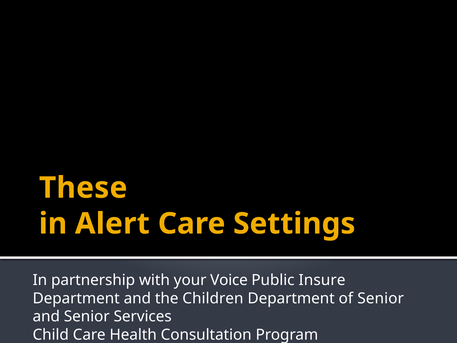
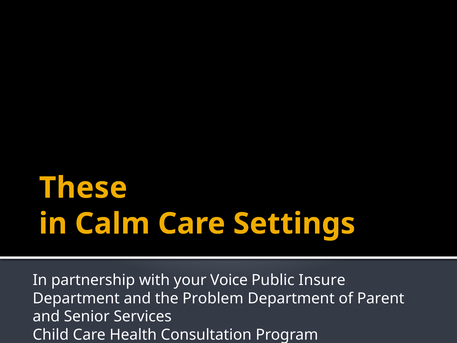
Alert: Alert -> Calm (112, 224)
Children: Children -> Problem (213, 298)
of Senior: Senior -> Parent (381, 298)
